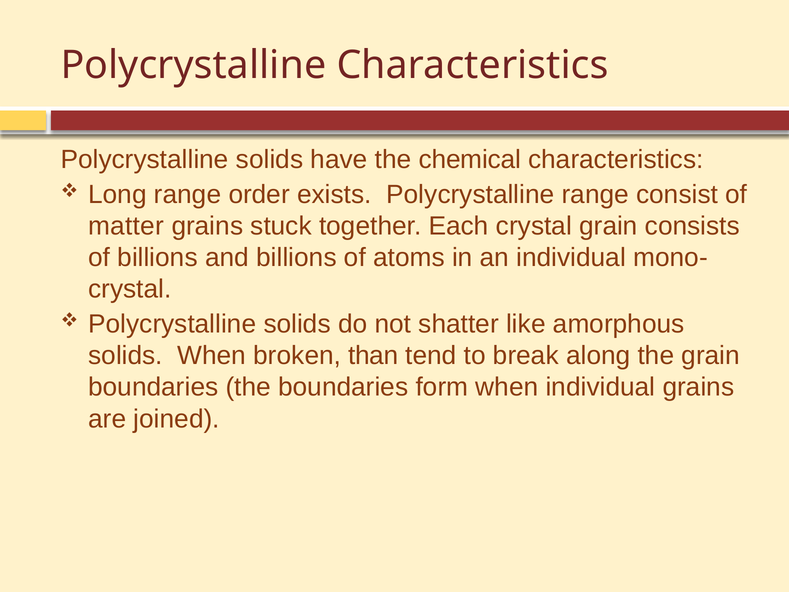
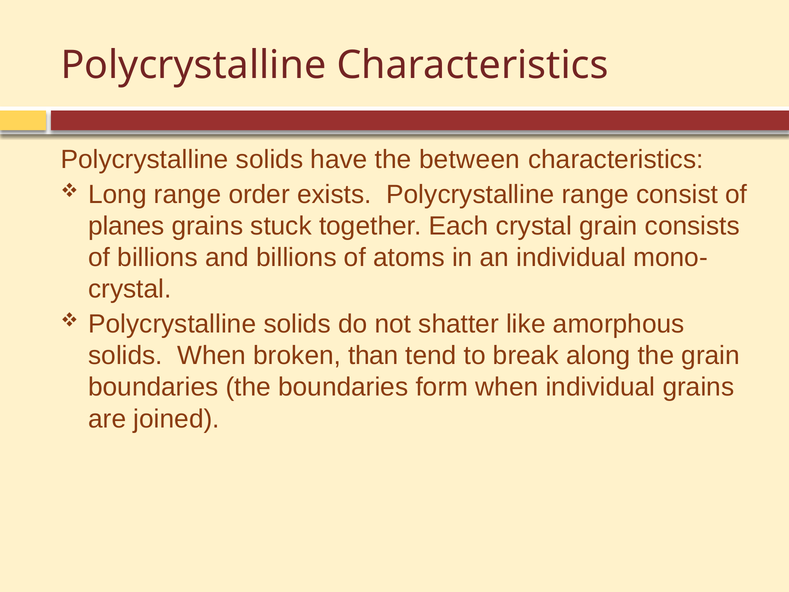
chemical: chemical -> between (470, 160)
matter: matter -> planes (126, 226)
